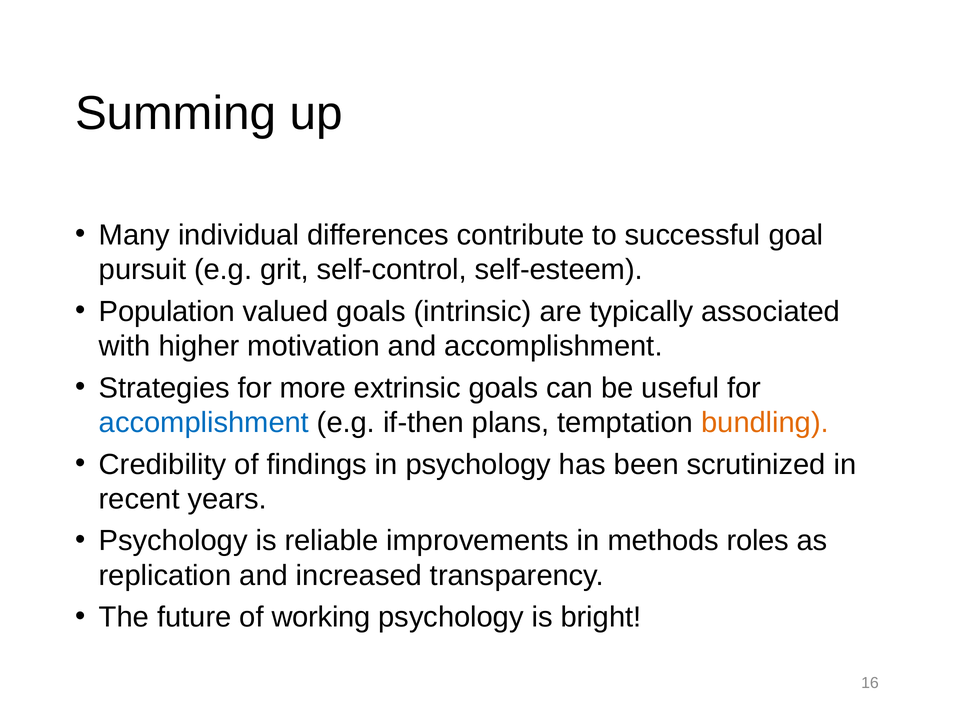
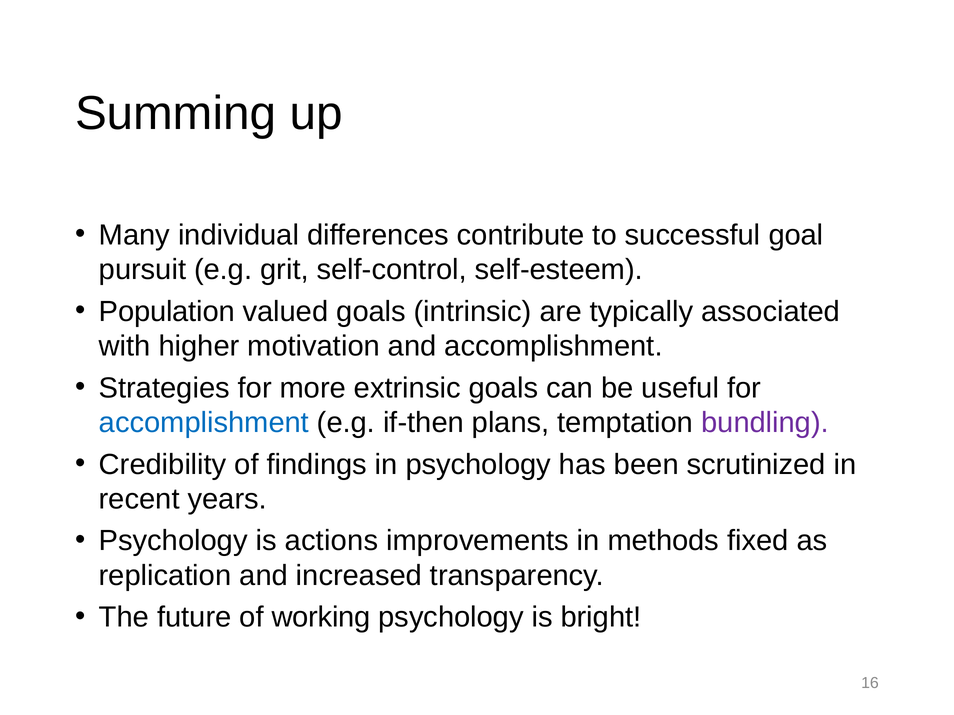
bundling colour: orange -> purple (765, 423)
reliable: reliable -> actions (331, 541)
roles: roles -> fixed (758, 541)
